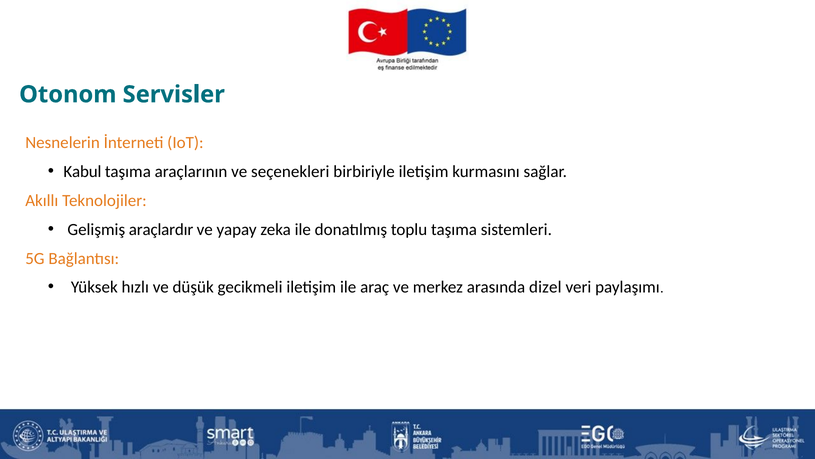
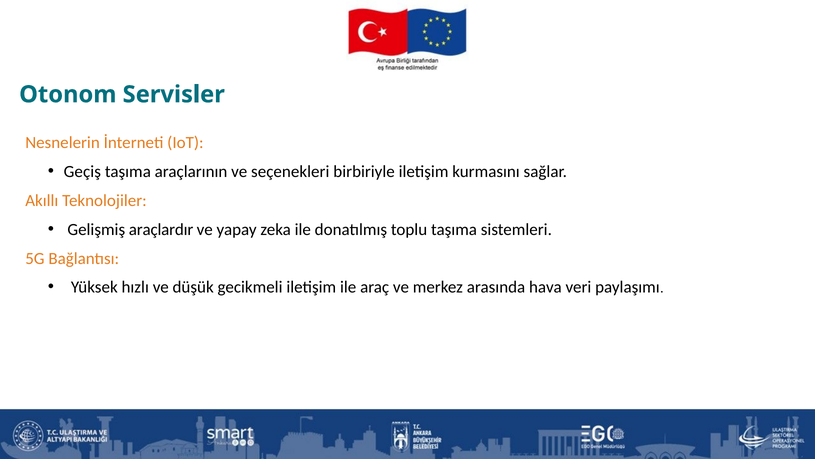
Kabul: Kabul -> Geçiş (82, 171)
dizel: dizel -> hava (545, 287)
